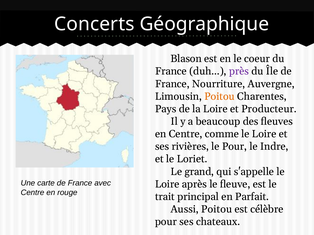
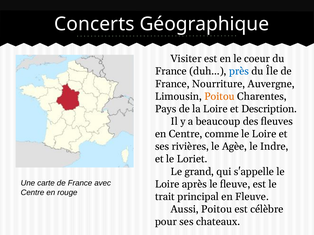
Blason: Blason -> Visiter (186, 59)
près colour: purple -> blue (239, 71)
Producteur: Producteur -> Description (269, 109)
le Pour: Pour -> Agèe (235, 147)
en Parfait: Parfait -> Fleuve (252, 197)
